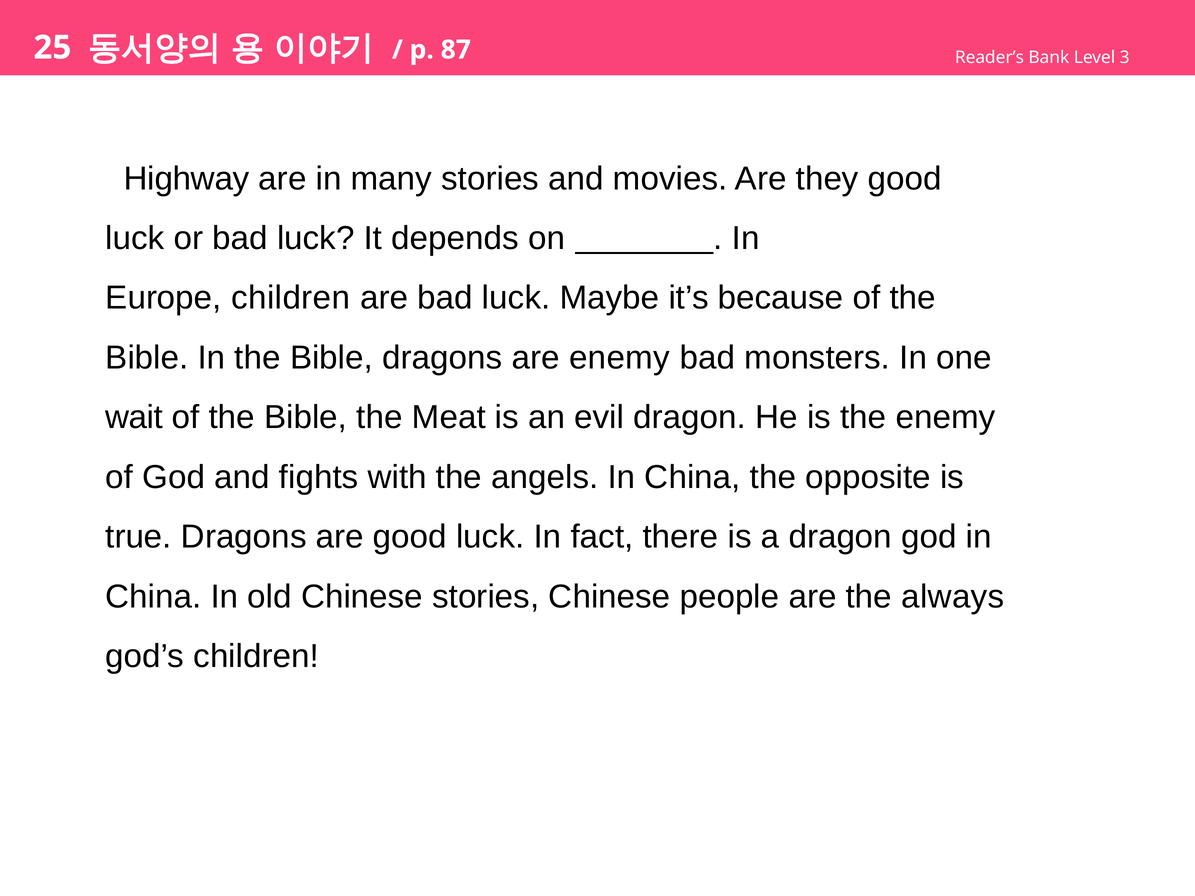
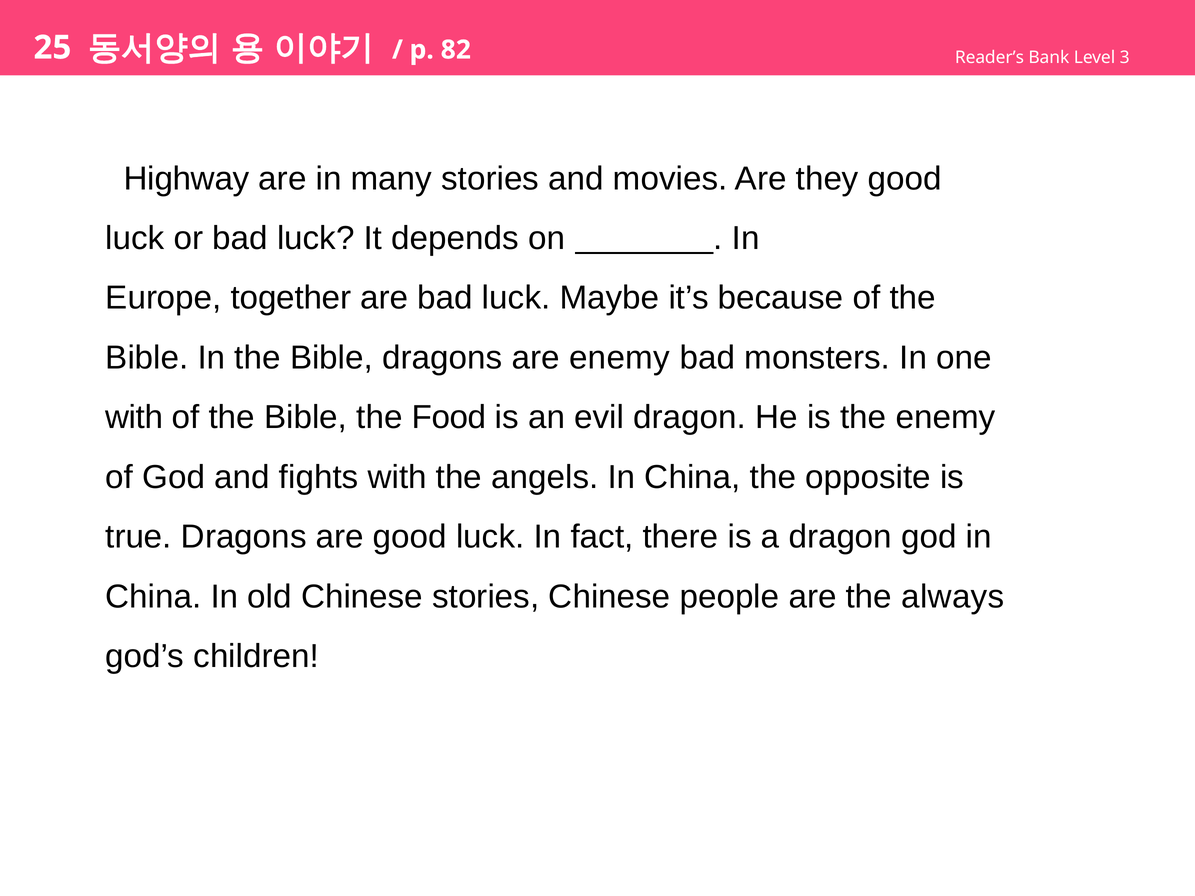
87: 87 -> 82 (456, 50)
Europe children: children -> together (291, 298)
wait: wait -> with (134, 418)
Meat: Meat -> Food (449, 418)
